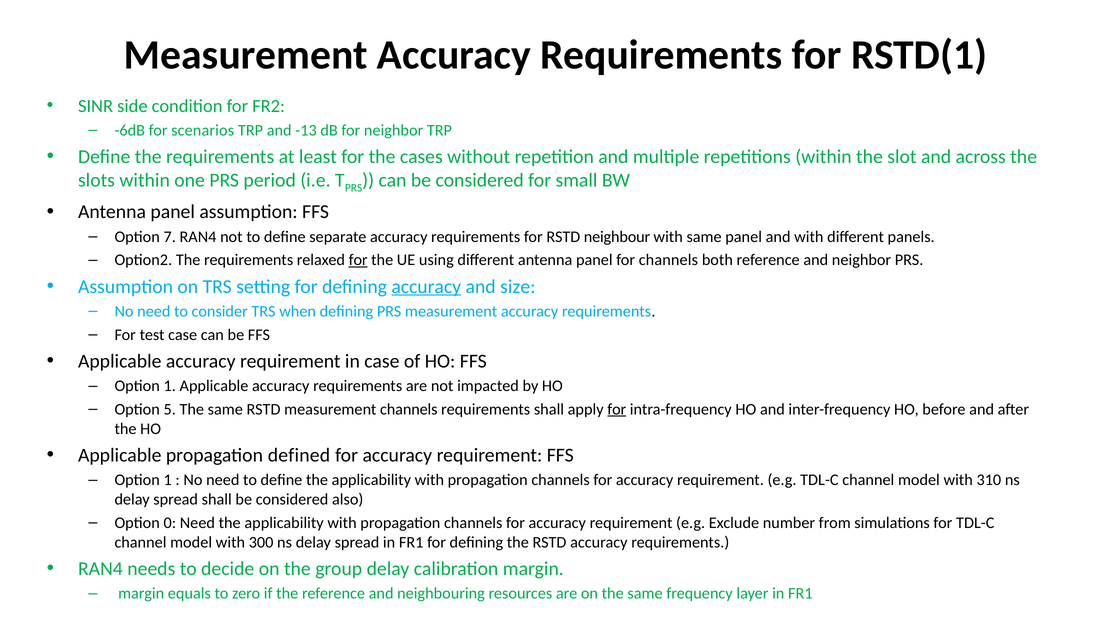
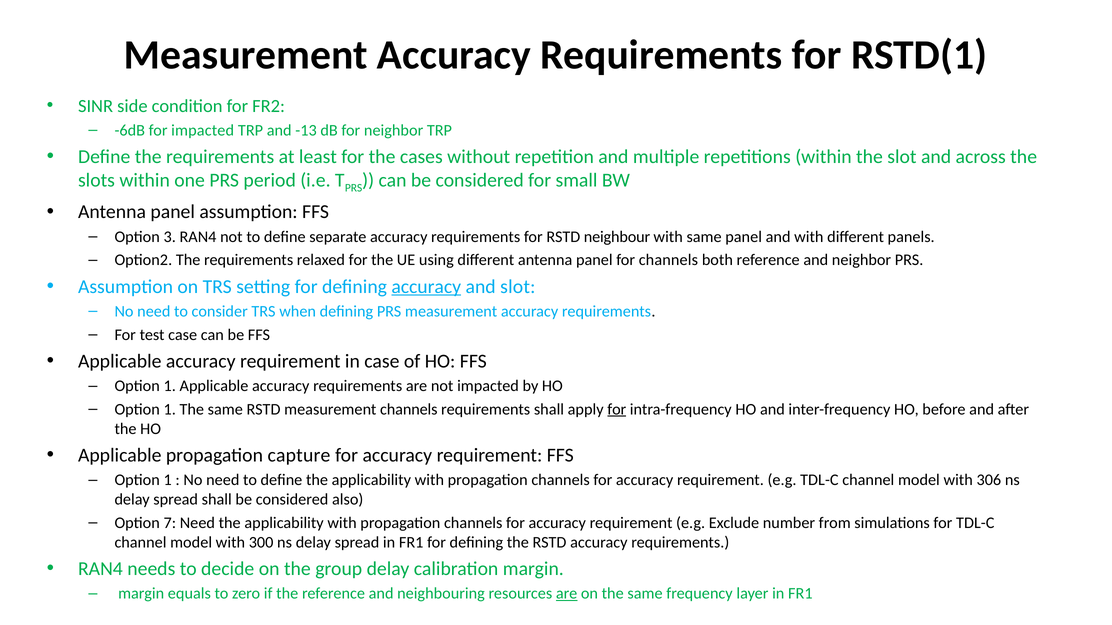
for scenarios: scenarios -> impacted (203, 130)
7: 7 -> 3 (170, 237)
for underline: present -> none (358, 260)
and size: size -> slot (518, 287)
5: 5 -> 1 (170, 410)
defined: defined -> capture (299, 455)
310: 310 -> 306 (989, 480)
0: 0 -> 7 (170, 523)
are underline: none -> present (567, 594)
